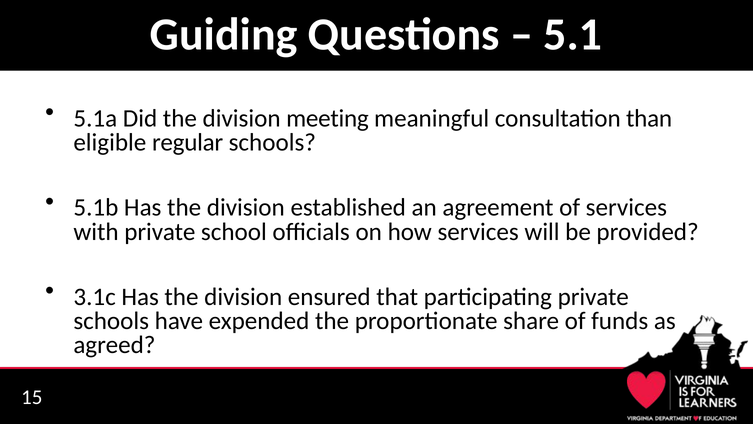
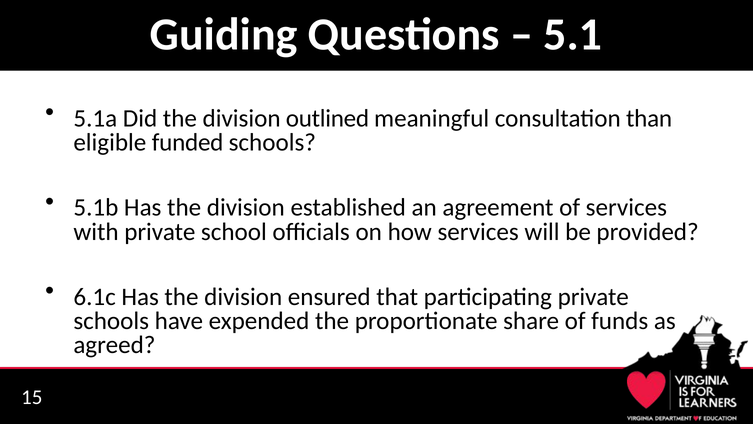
meeting: meeting -> outlined (327, 118)
regular: regular -> funded (188, 143)
3.1c: 3.1c -> 6.1c (95, 296)
